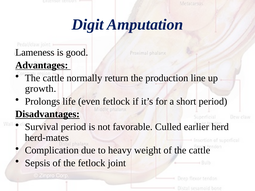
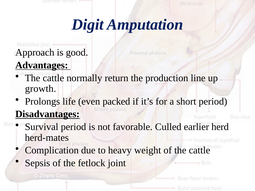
Lameness: Lameness -> Approach (35, 53)
even fetlock: fetlock -> packed (116, 102)
